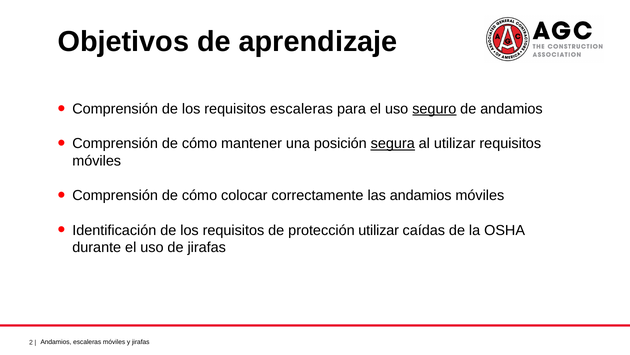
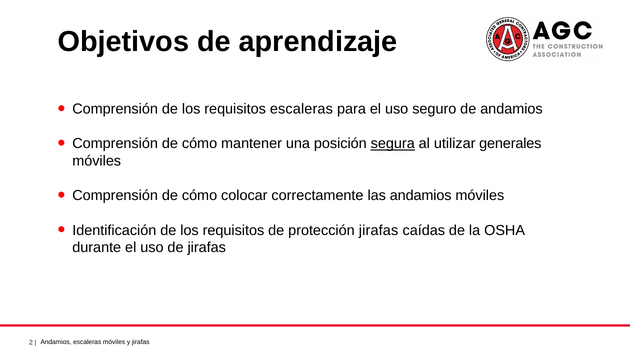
seguro underline: present -> none (434, 109)
utilizar requisitos: requisitos -> generales (510, 143)
protección utilizar: utilizar -> jirafas (379, 230)
